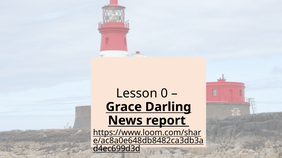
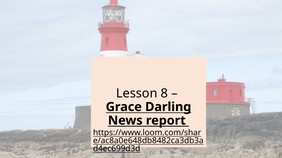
0: 0 -> 8 (164, 94)
